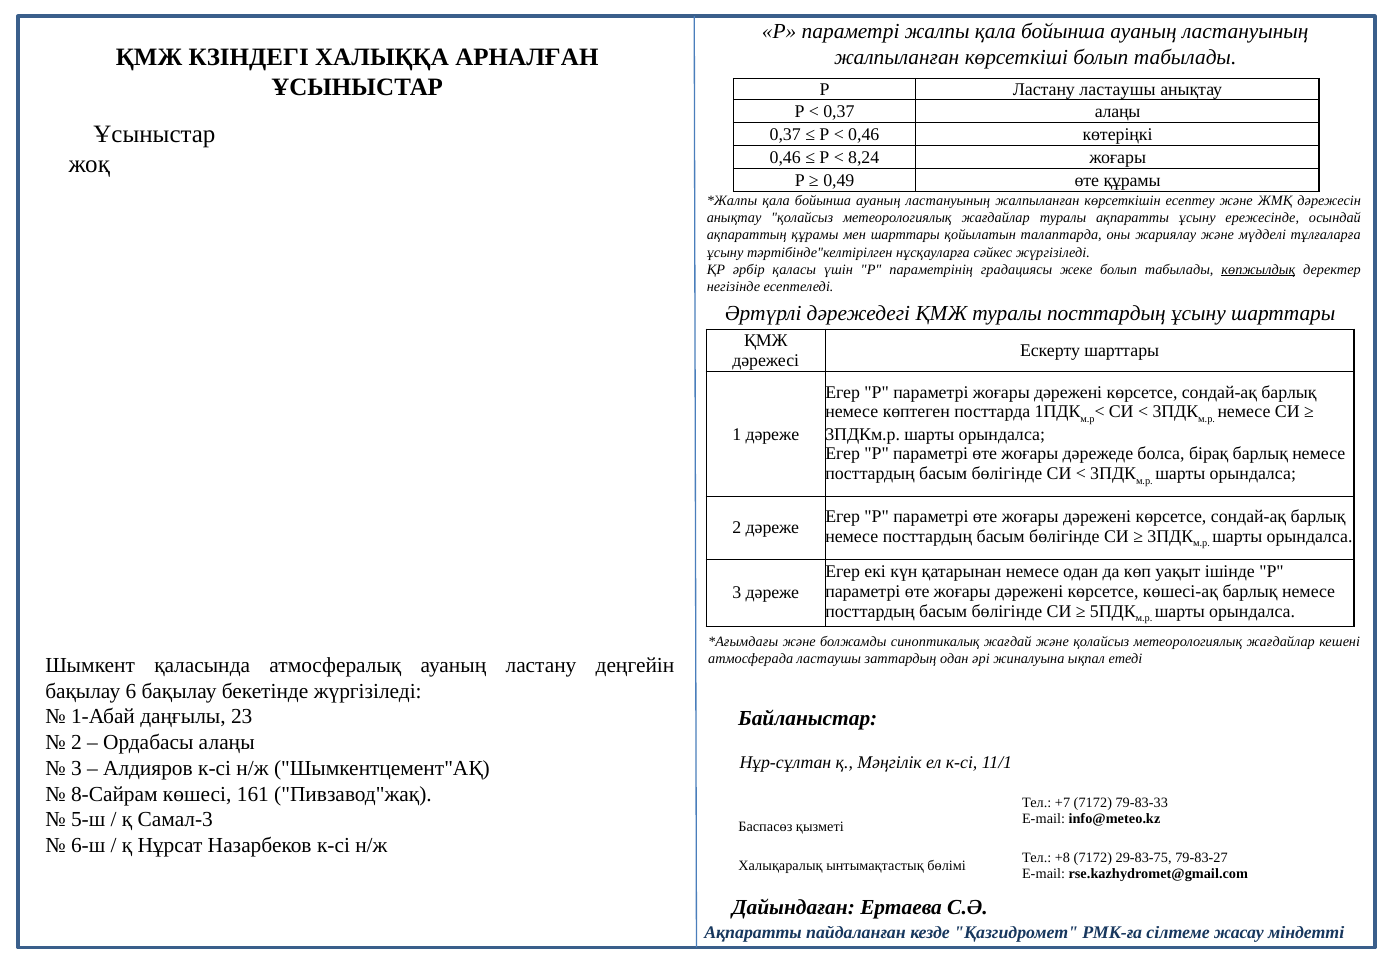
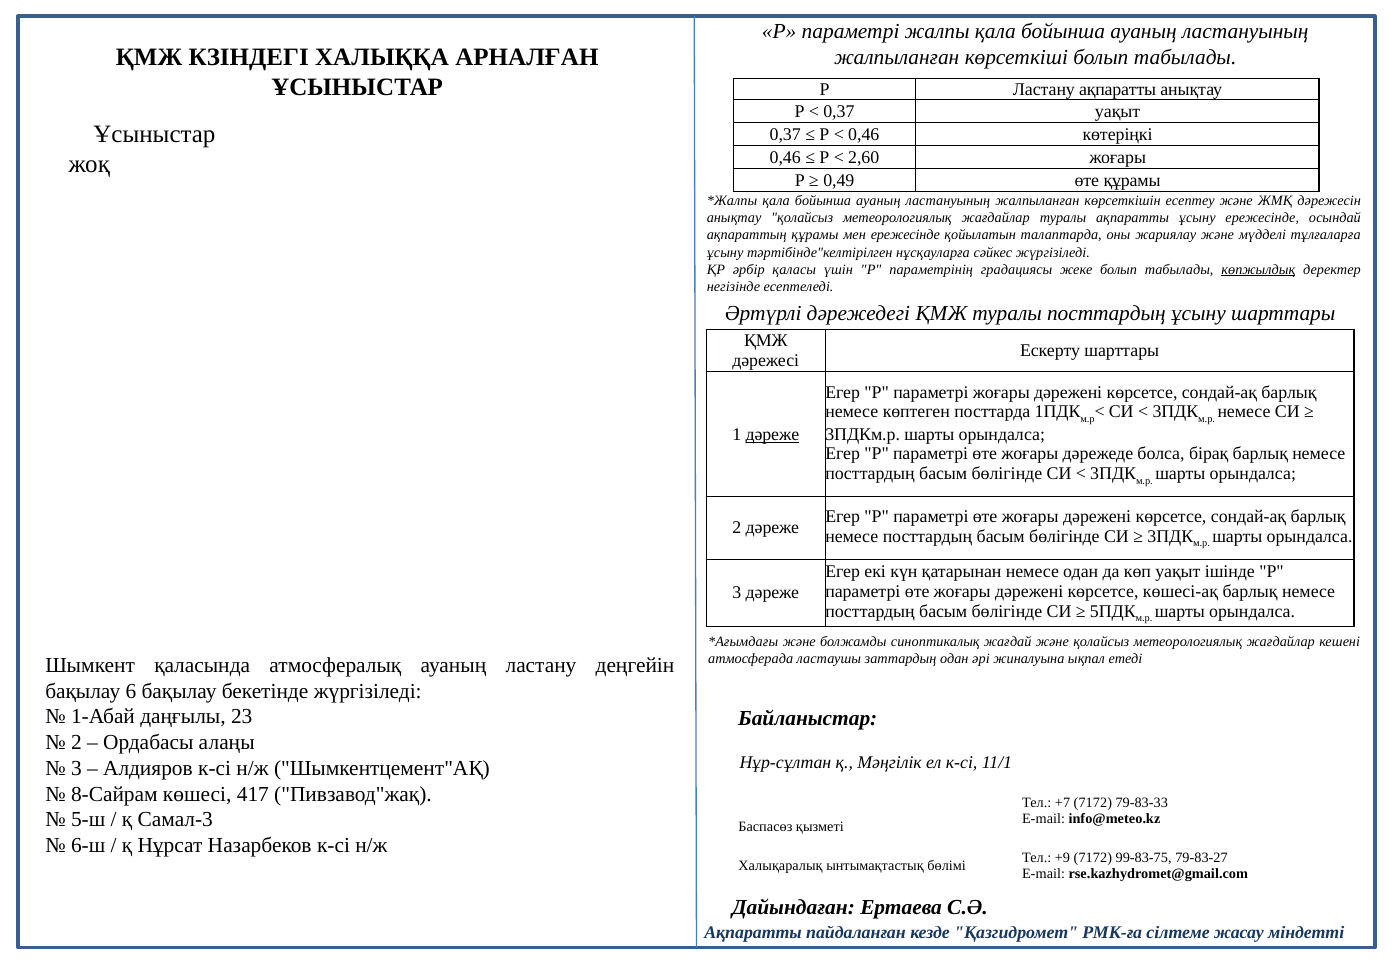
Ластану ластаушы: ластаушы -> ақпаратты (1118, 89)
0,37 алаңы: алаңы -> уақыт (1118, 111)
8,24: 8,24 -> 2,60 (864, 157)
мен шарттары: шарттары -> ережесінде (905, 235)
дәреже underline: none -> present (772, 435)
161: 161 -> 417 (253, 794)
+8: +8 -> +9 (1063, 859)
29-83-75: 29-83-75 -> 99-83-75 (1144, 859)
